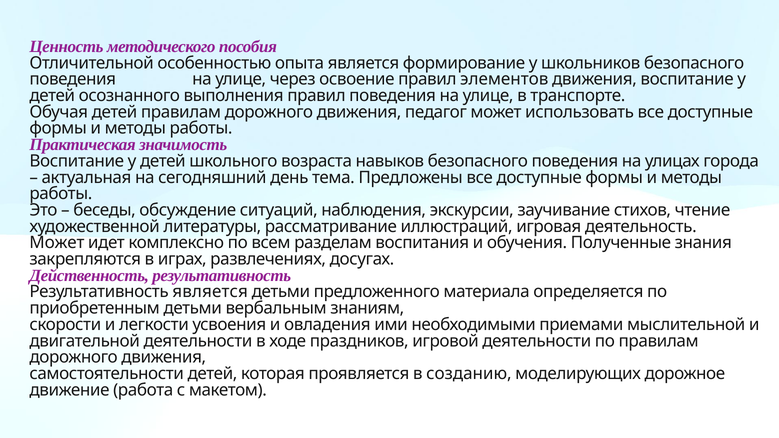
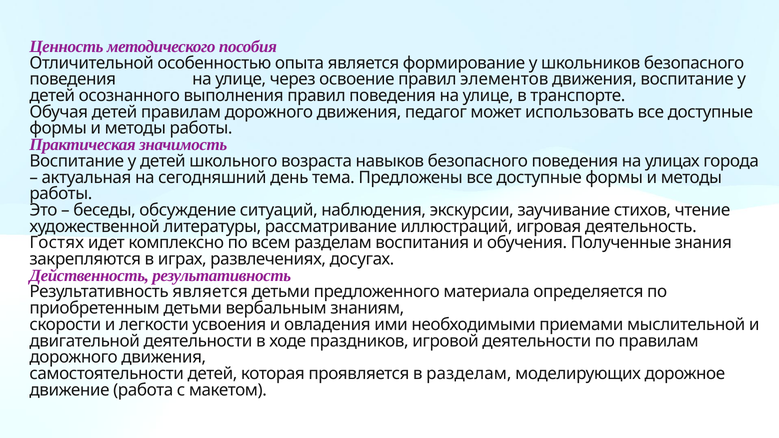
Может: Может -> Гостях (57, 243)
в созданию: созданию -> разделам (469, 374)
